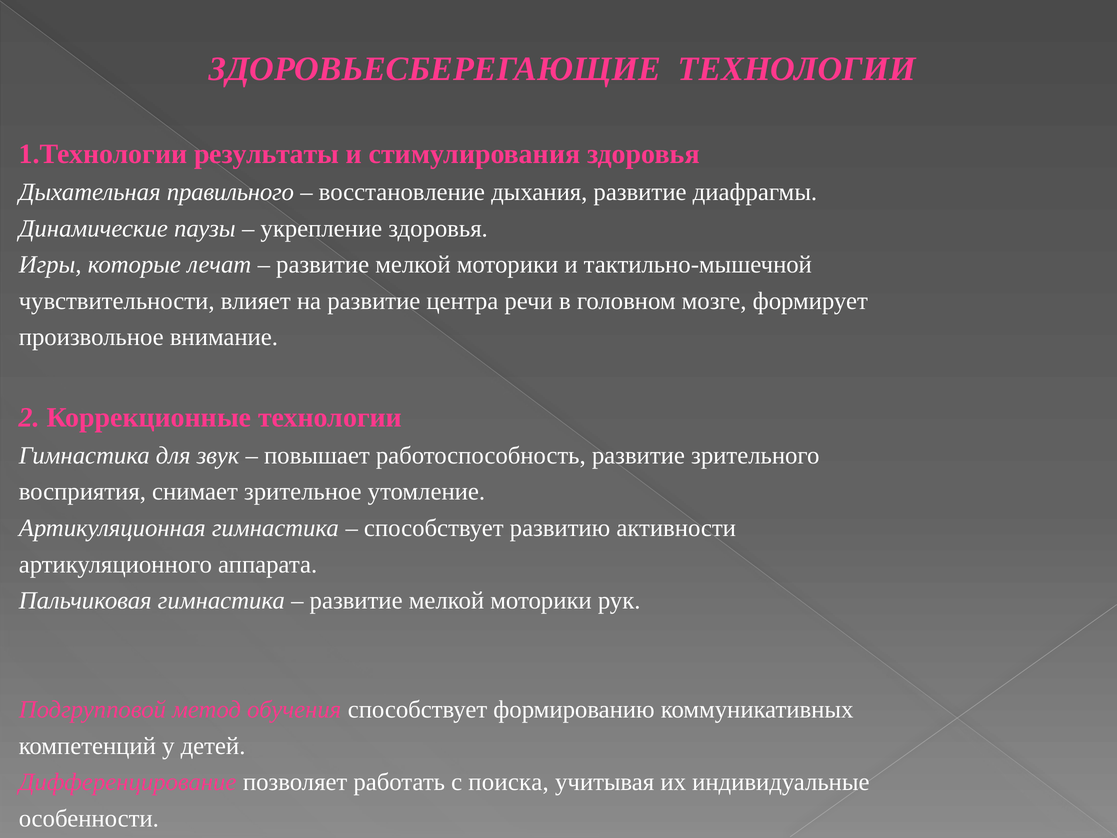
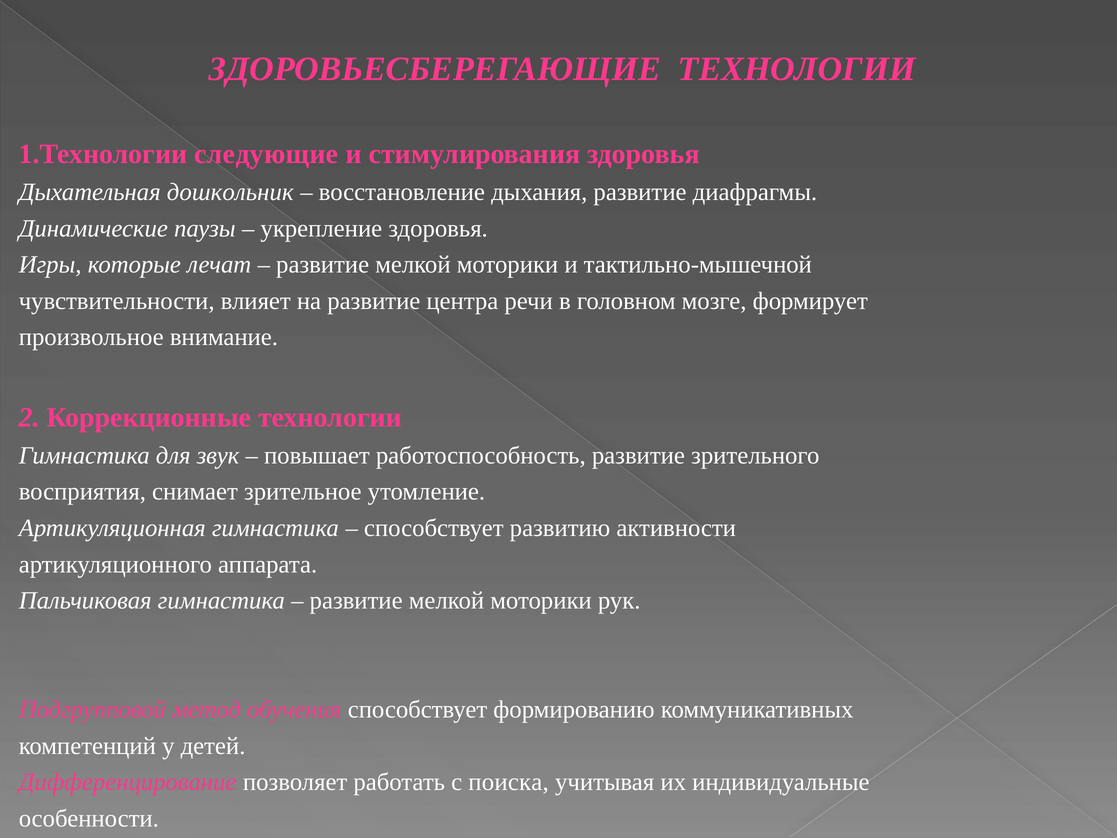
результаты: результаты -> следующие (266, 154)
правильного: правильного -> дошкольник (230, 192)
